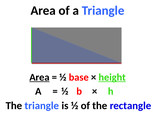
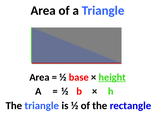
Area underline: present -> none (39, 77)
